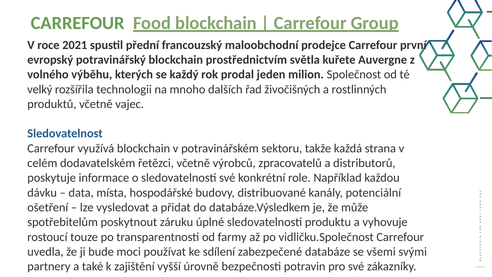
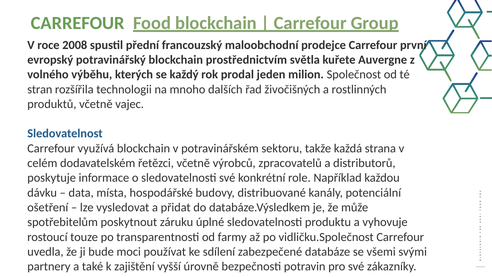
2021: 2021 -> 2008 (75, 45)
velký: velký -> stran (40, 89)
